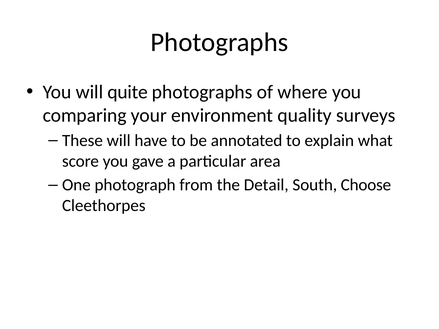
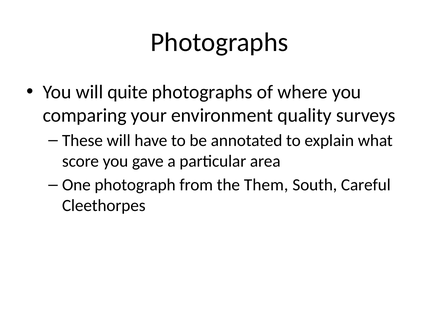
Detail: Detail -> Them (266, 185)
Choose: Choose -> Careful (366, 185)
